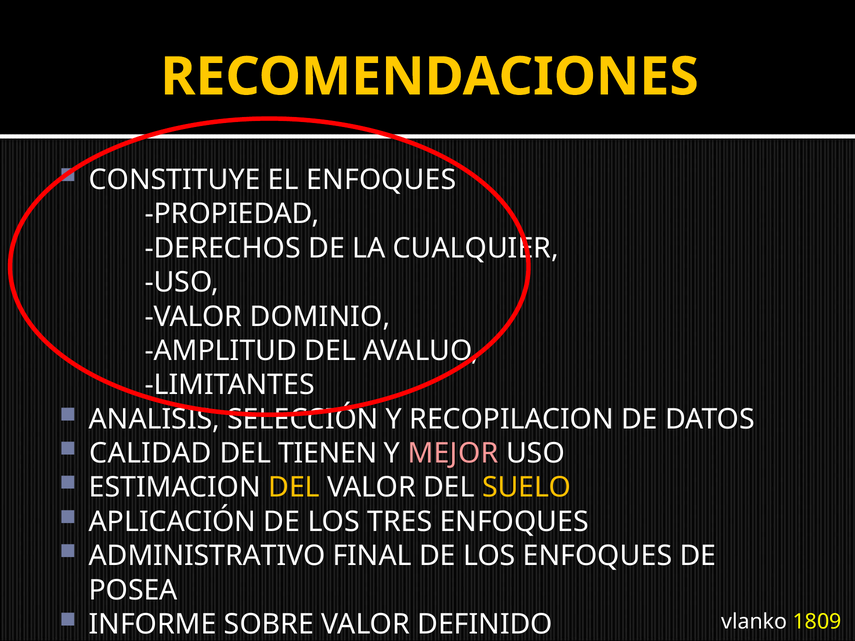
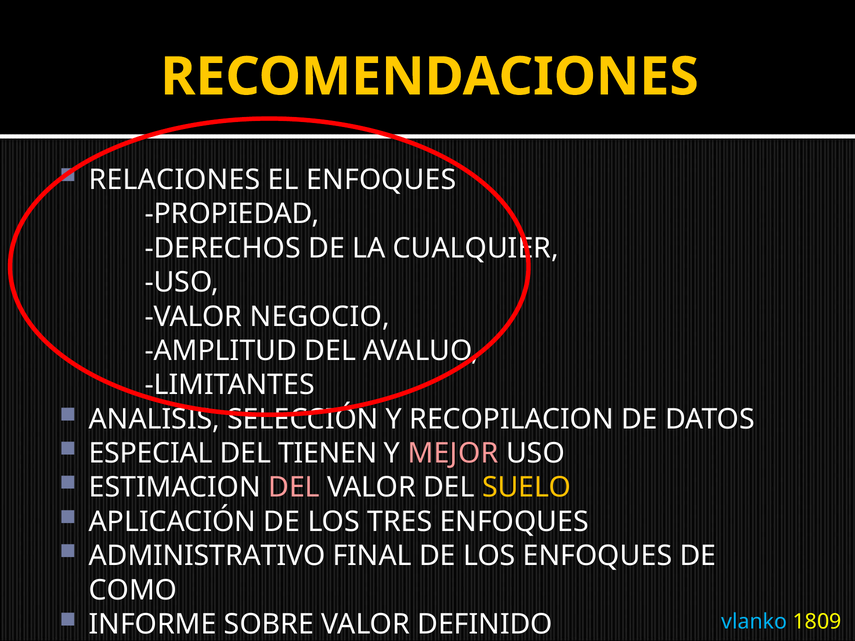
CONSTITUYE: CONSTITUYE -> RELACIONES (175, 180)
DOMINIO: DOMINIO -> NEGOCIO (320, 317)
CALIDAD: CALIDAD -> ESPECIAL (151, 454)
DEL colour: yellow -> pink (294, 488)
POSEA: POSEA -> COMO (133, 590)
vlanko colour: white -> light blue (754, 622)
